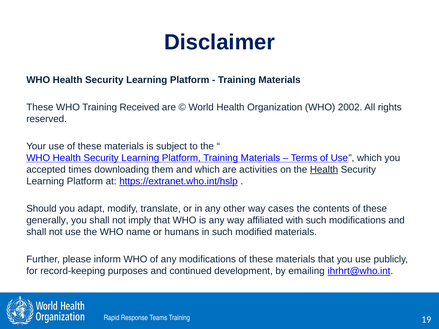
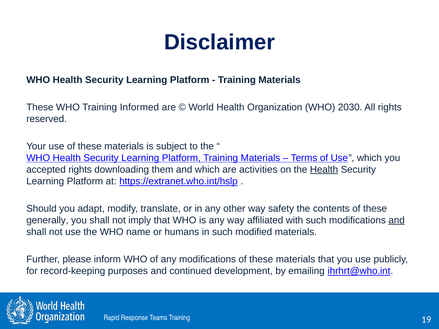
Received: Received -> Informed (139, 107)
2002: 2002 -> 2030 (350, 107)
accepted times: times -> rights (80, 170)
cases: cases -> safety (281, 209)
and underline: none -> present (397, 220)
